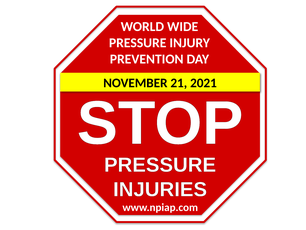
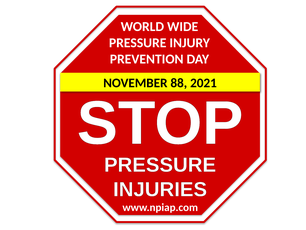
21: 21 -> 88 (179, 83)
